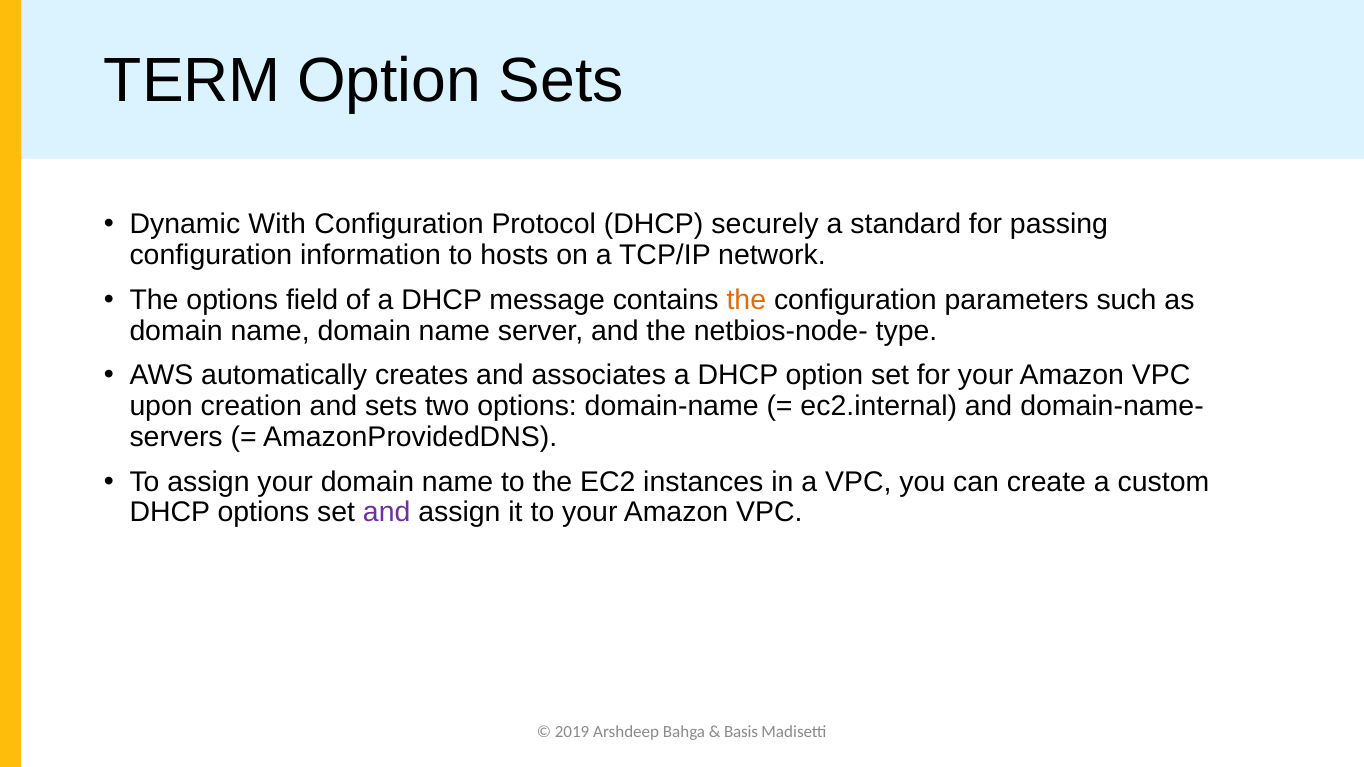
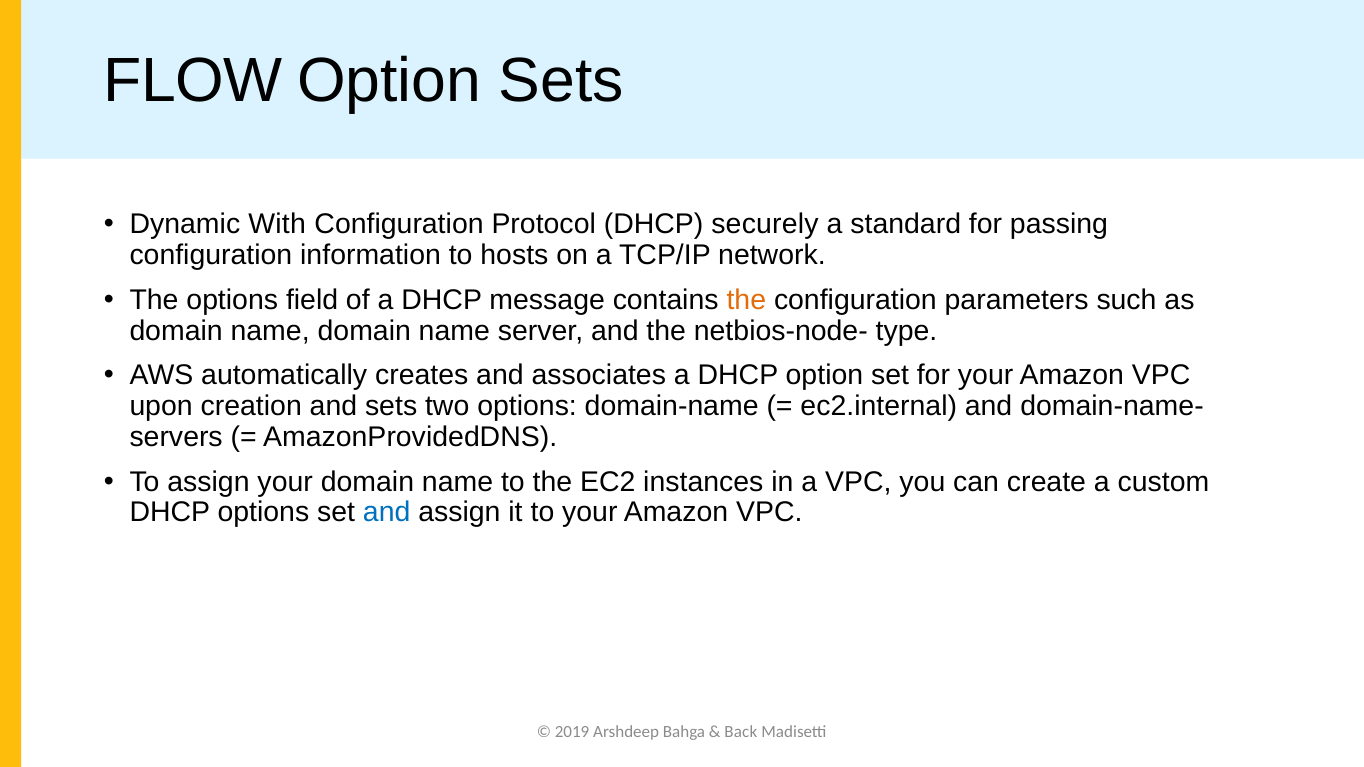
TERM: TERM -> FLOW (193, 81)
and colour: purple -> blue (387, 513)
Basis: Basis -> Back (741, 733)
